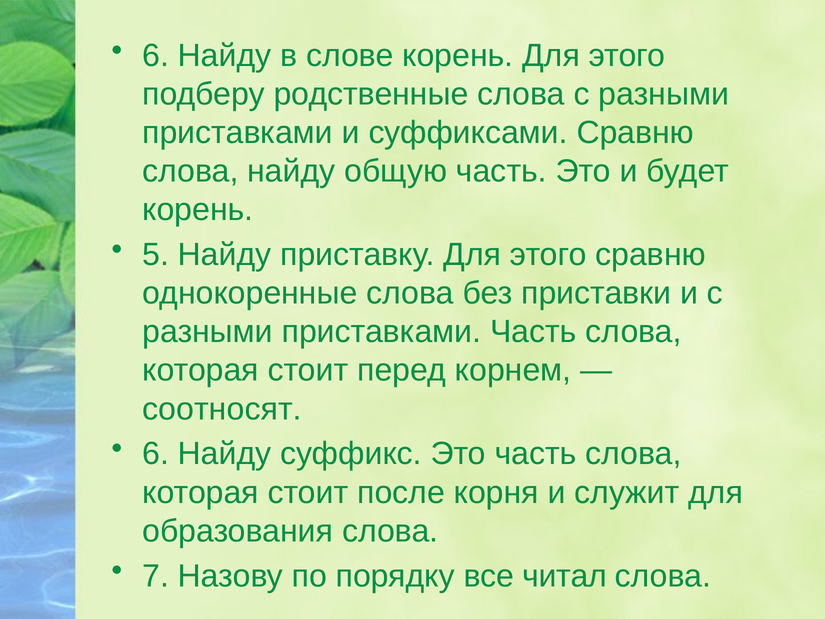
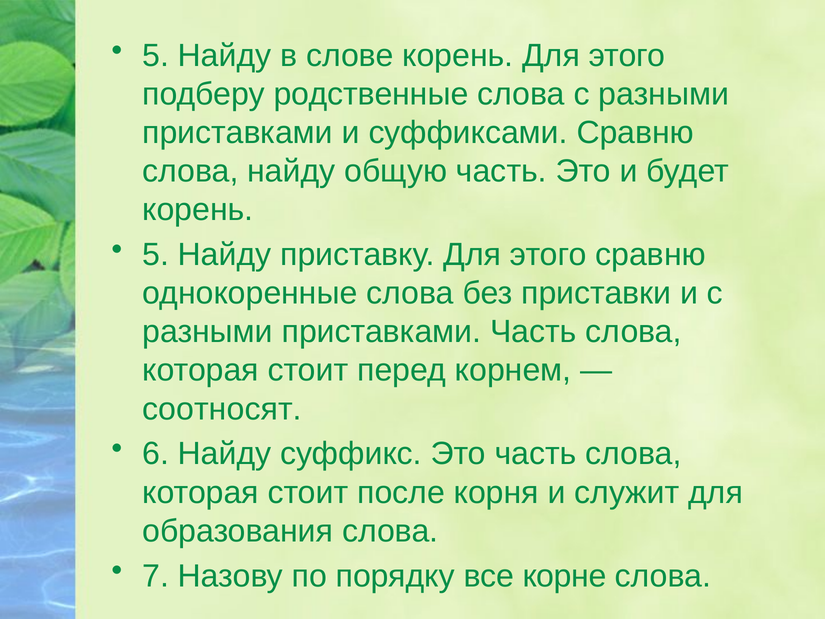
6: 6 -> 5 (156, 56)
читал: читал -> корне (565, 576)
